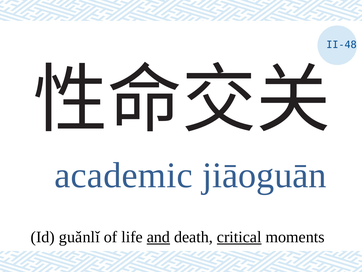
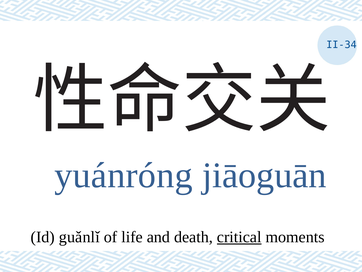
II-48: II-48 -> II-34 (342, 45)
academic: academic -> yuánróng (124, 175)
and underline: present -> none (158, 237)
